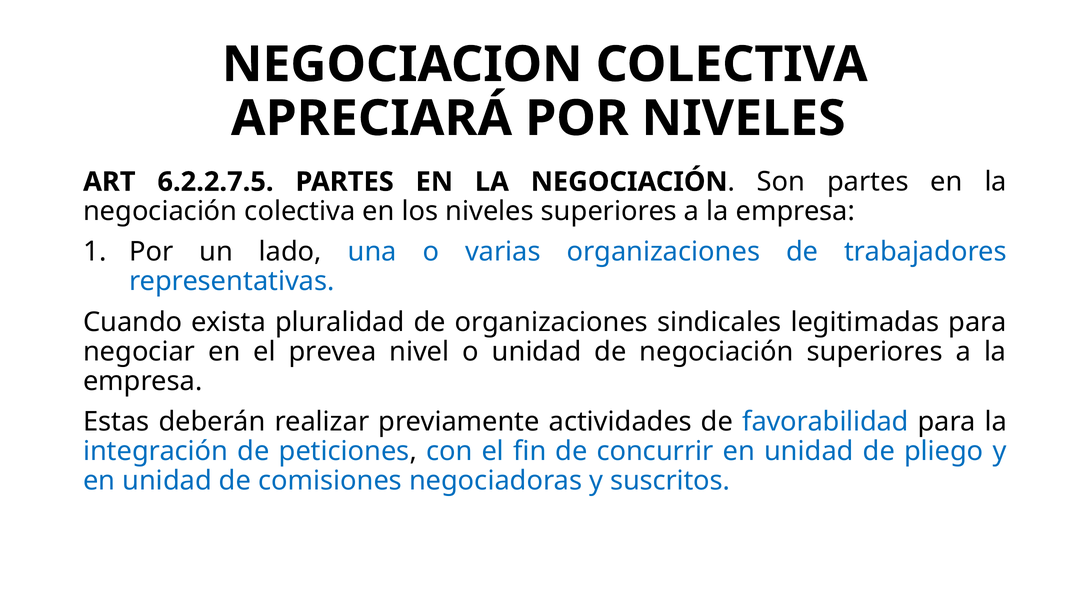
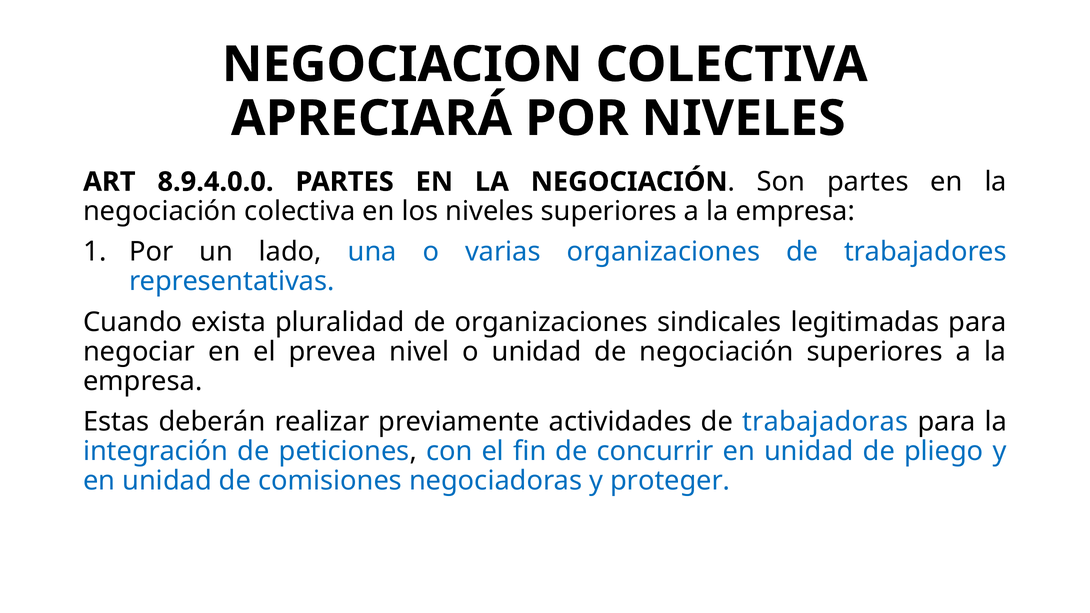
6.2.2.7.5: 6.2.2.7.5 -> 8.9.4.0.0 (215, 182)
favorabilidad: favorabilidad -> trabajadoras (825, 422)
suscritos: suscritos -> proteger (670, 481)
